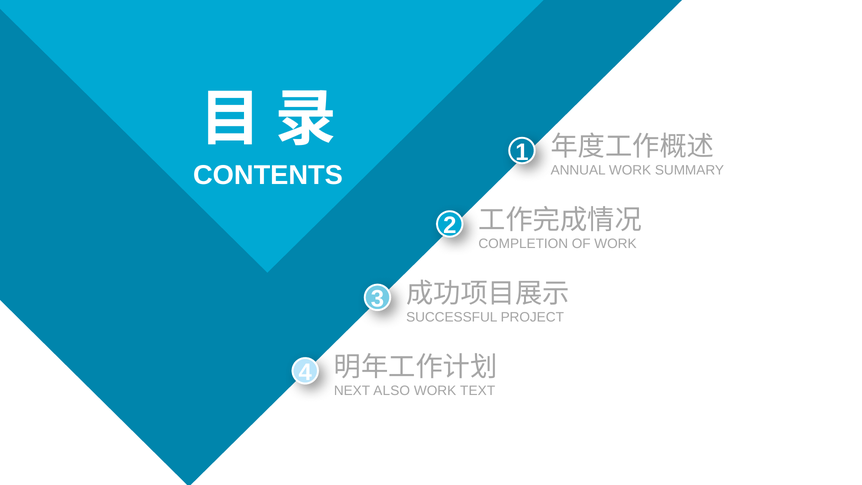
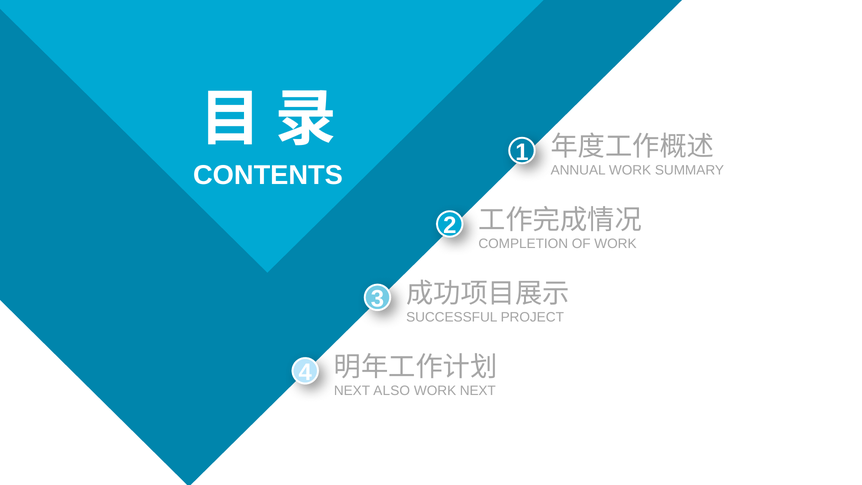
WORK TEXT: TEXT -> NEXT (478, 390)
